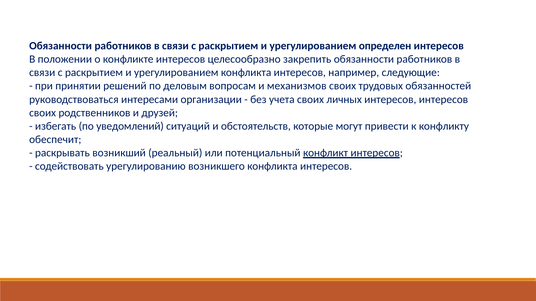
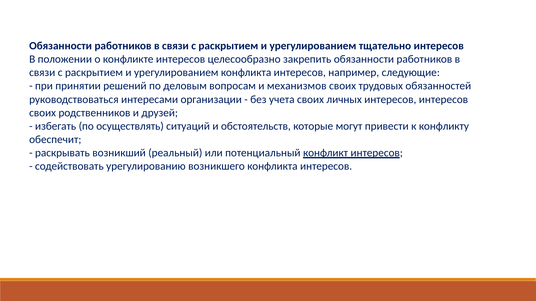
определен: определен -> тщательно (385, 46)
уведомлений: уведомлений -> осуществлять (130, 126)
